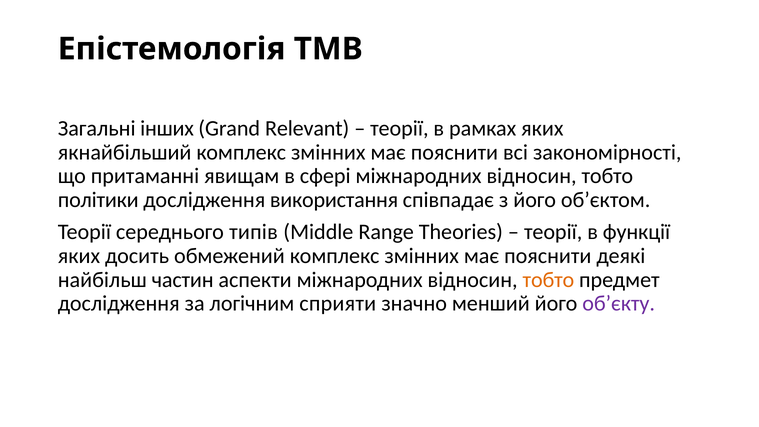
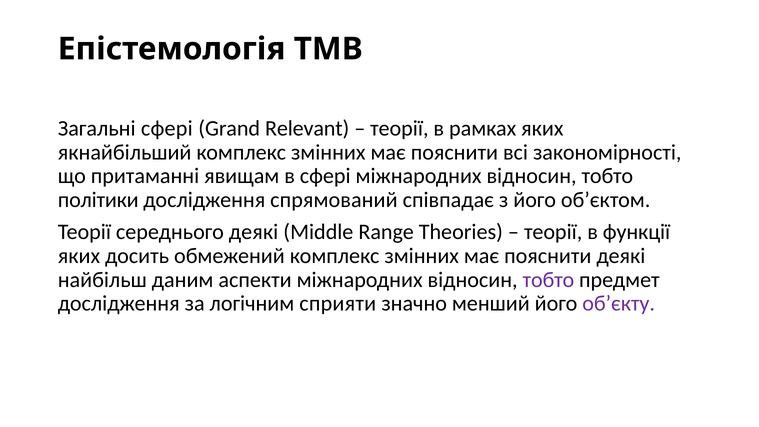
Загальні інших: інших -> сфері (167, 128)
використання: використання -> спрямований (334, 200)
середнього типів: типів -> деякі (254, 232)
частин: частин -> даним (183, 280)
тобто colour: orange -> purple (548, 280)
